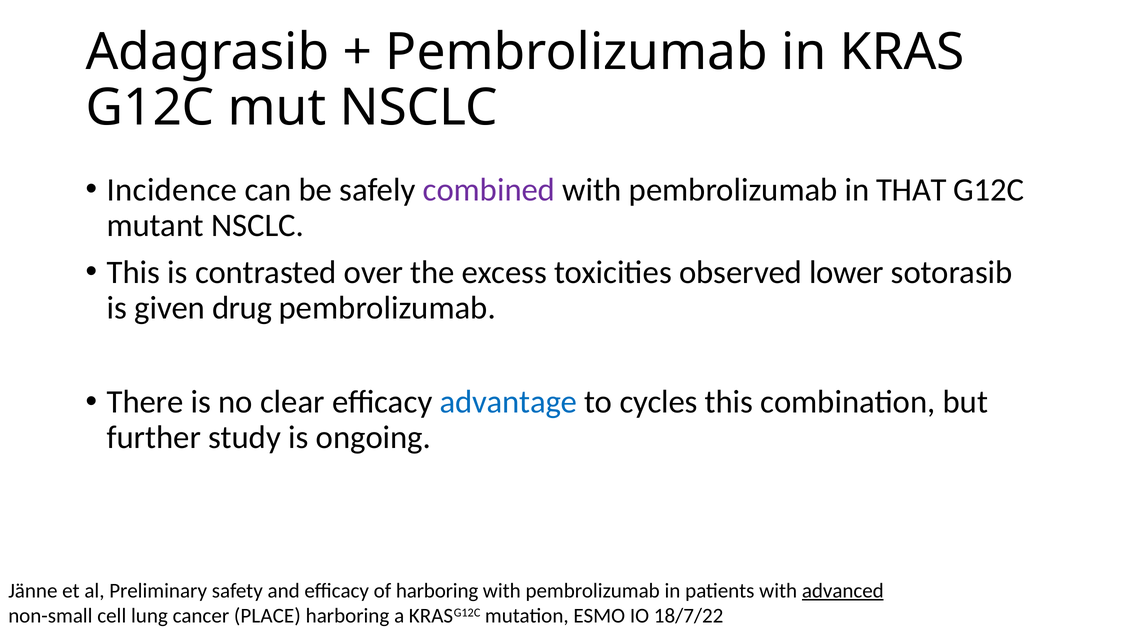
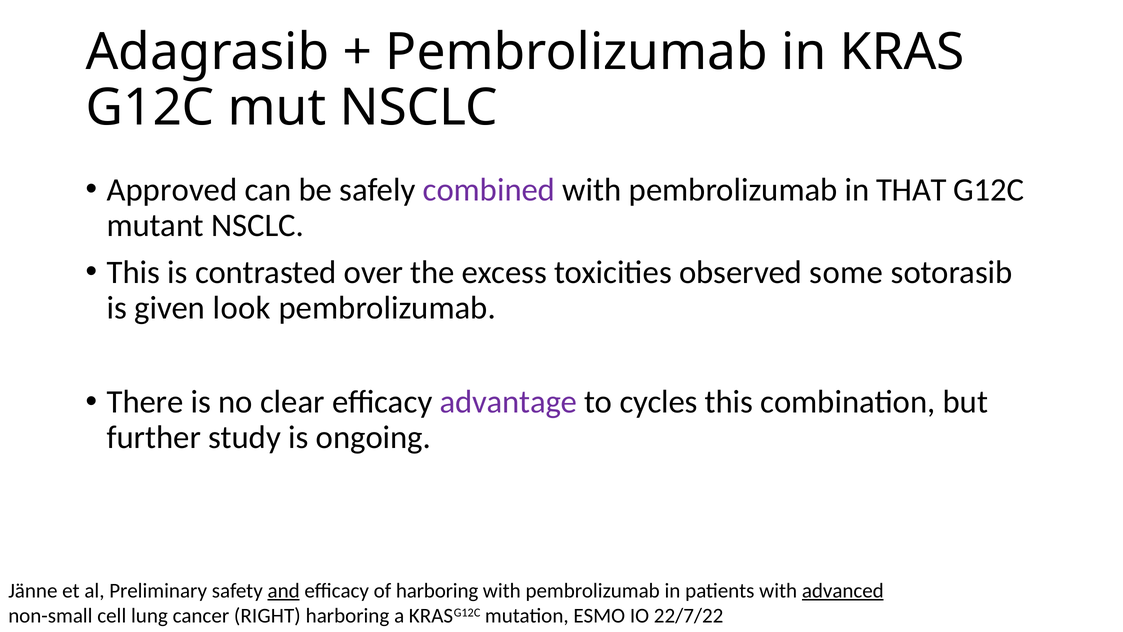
Incidence: Incidence -> Approved (172, 190)
lower: lower -> some (846, 272)
drug: drug -> look (242, 308)
advantage colour: blue -> purple (508, 402)
and underline: none -> present (284, 590)
PLACE: PLACE -> RIGHT (267, 616)
18/7/22: 18/7/22 -> 22/7/22 (689, 616)
